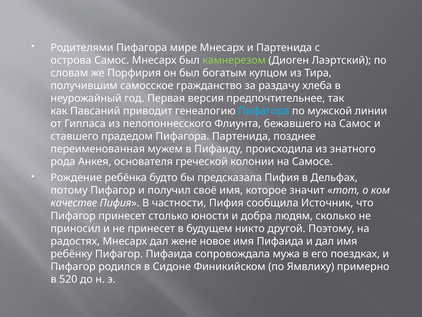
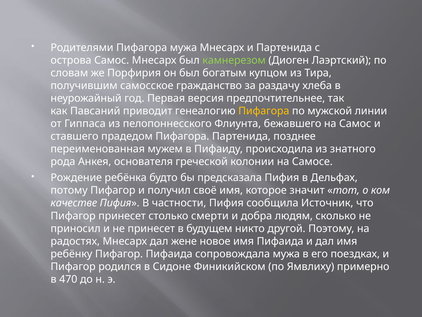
Пифагора мире: мире -> мужа (183, 48)
Пифагора colour: light blue -> yellow (264, 111)
юности: юности -> смерти (210, 216)
520: 520 -> 470 (68, 279)
